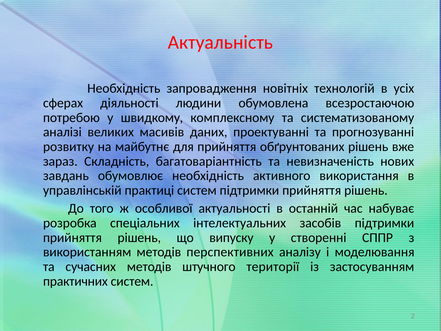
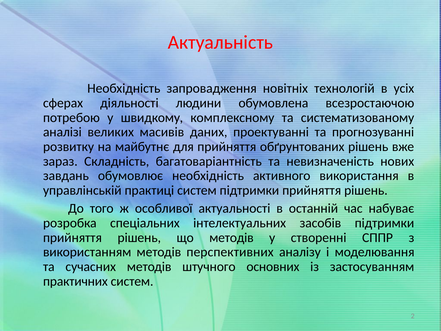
що випуску: випуску -> методів (231, 237)
території: території -> основних (273, 267)
